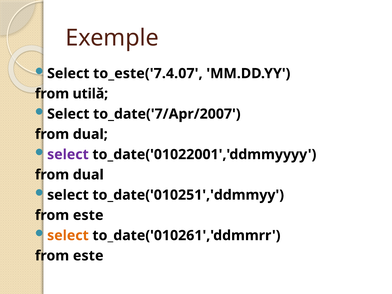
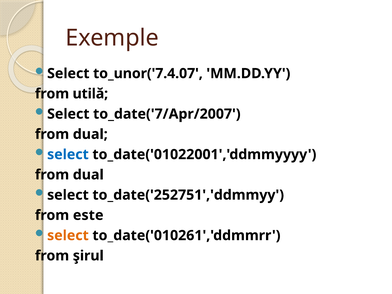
to_este('7.4.07: to_este('7.4.07 -> to_unor('7.4.07 (148, 73)
select colour: purple -> blue (68, 154)
to_date('010251','ddmmyy: to_date('010251','ddmmyy -> to_date('252751','ddmmyy (188, 195)
este: este -> şirul (88, 256)
